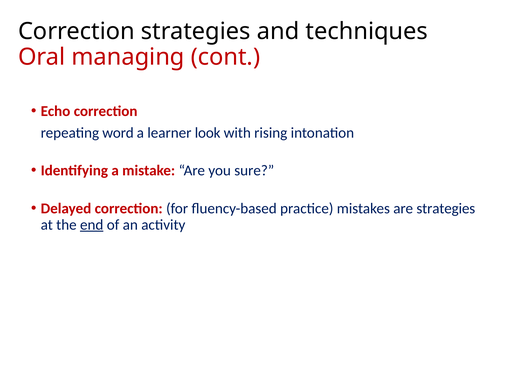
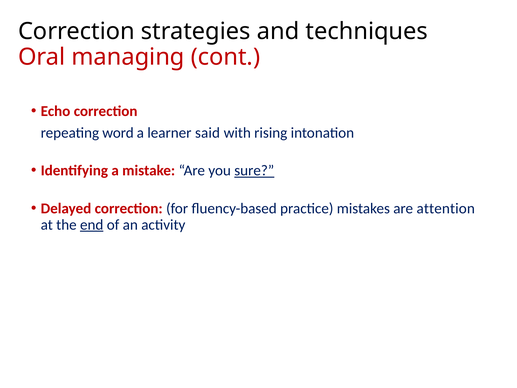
look: look -> said (207, 133)
sure underline: none -> present (254, 170)
are strategies: strategies -> attention (446, 208)
